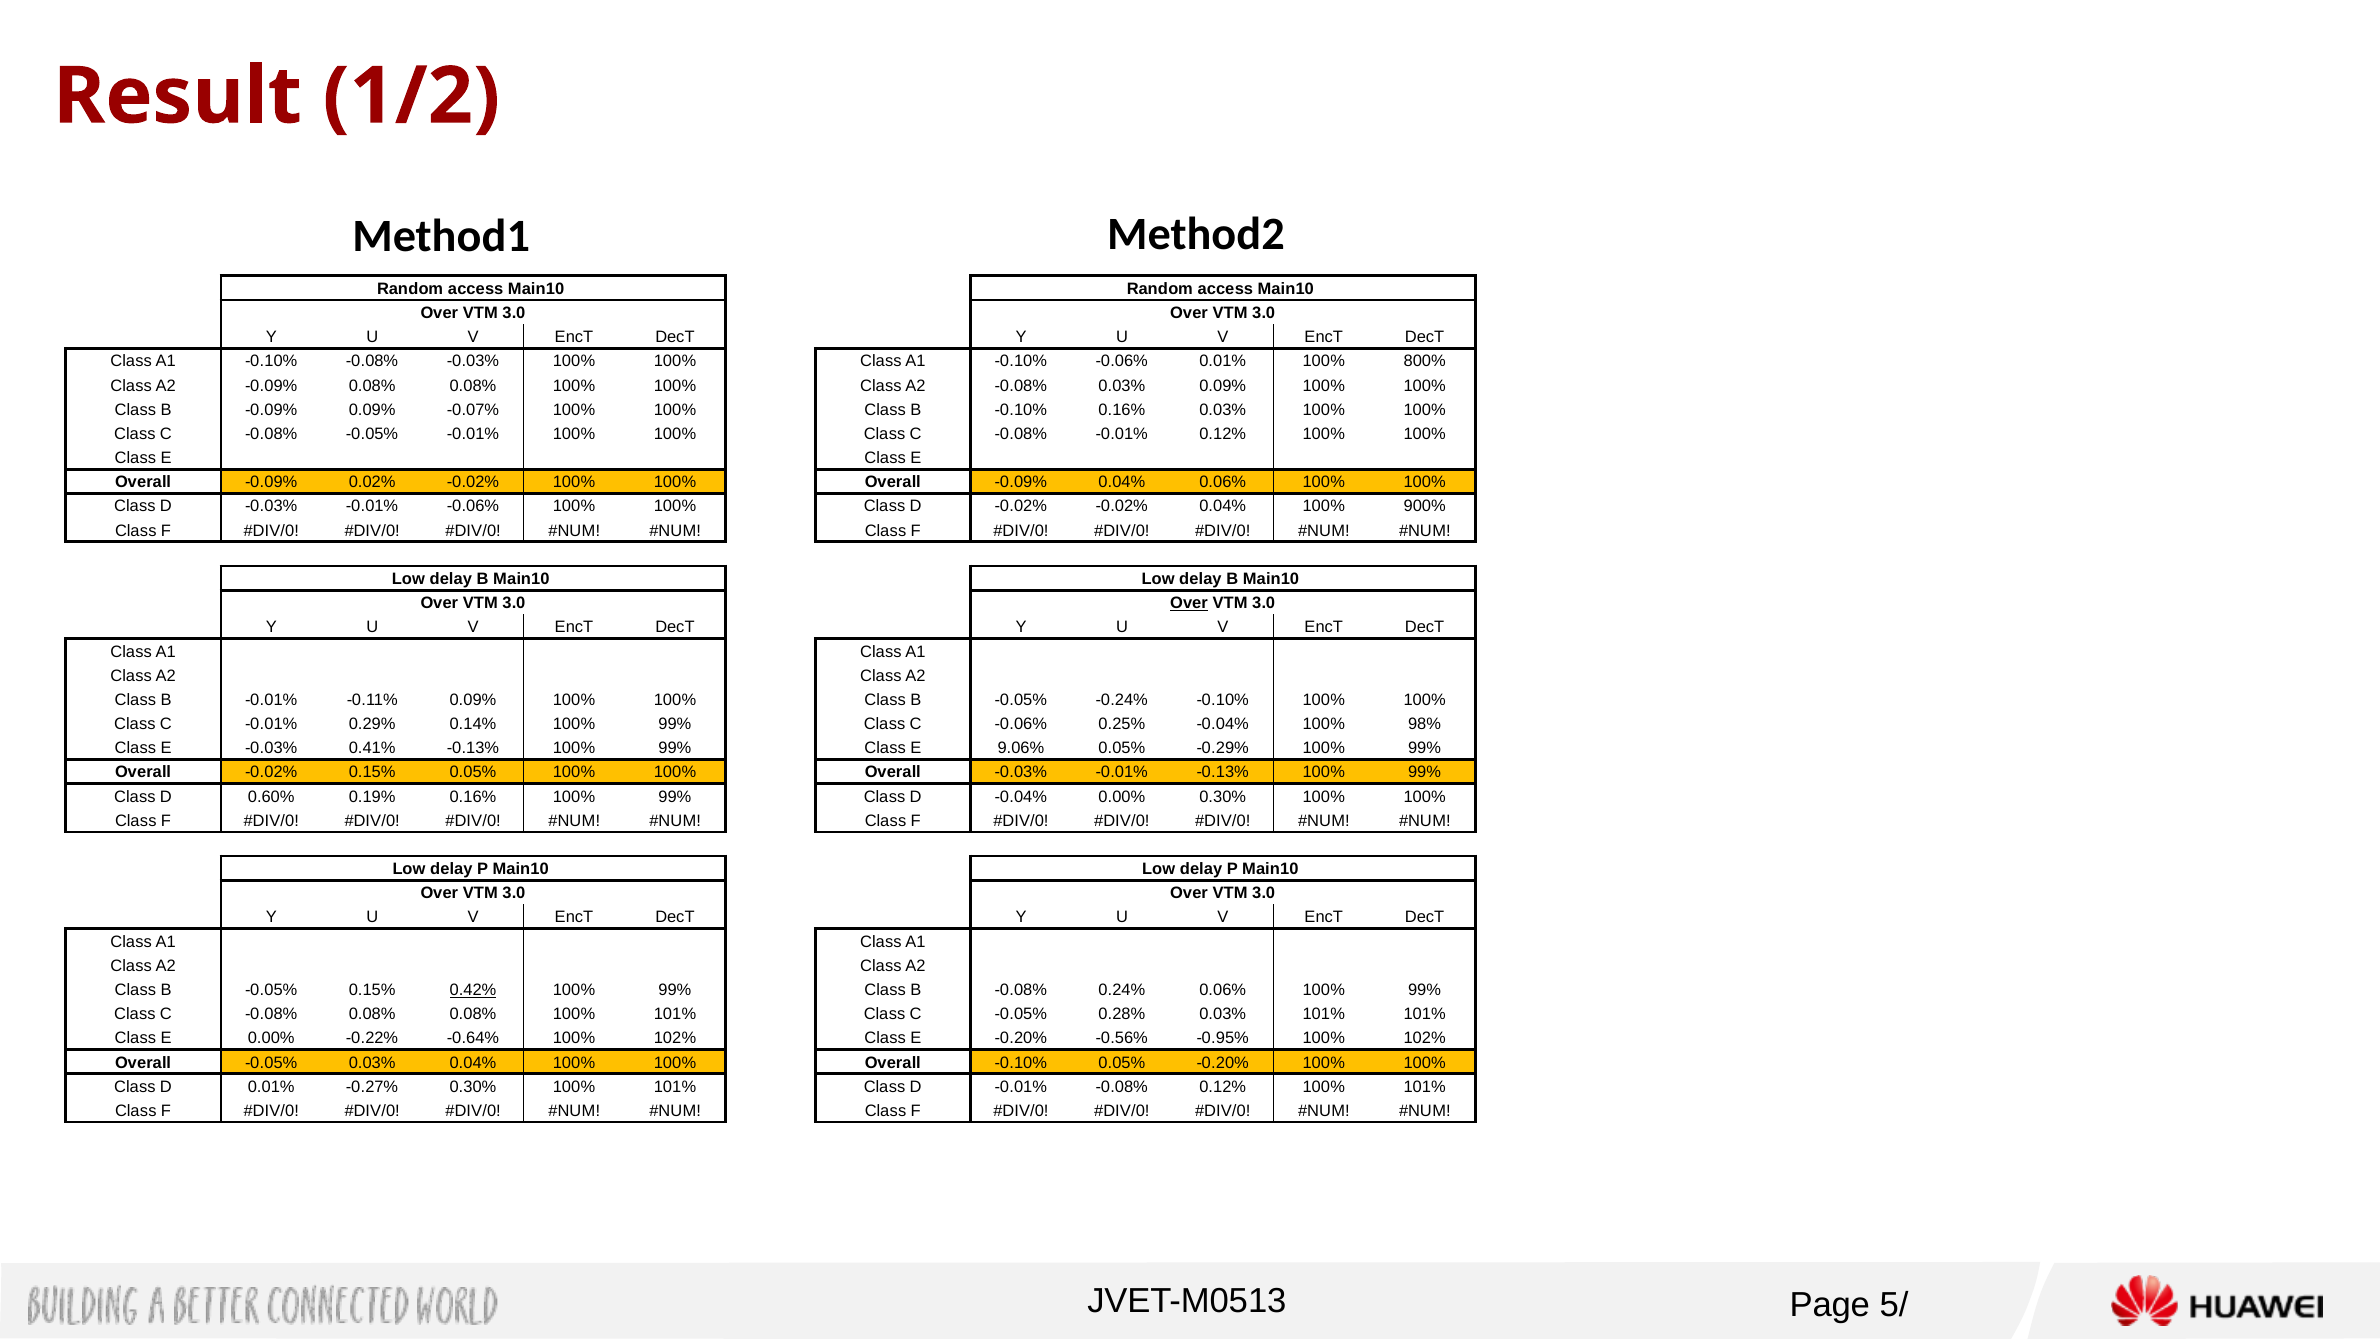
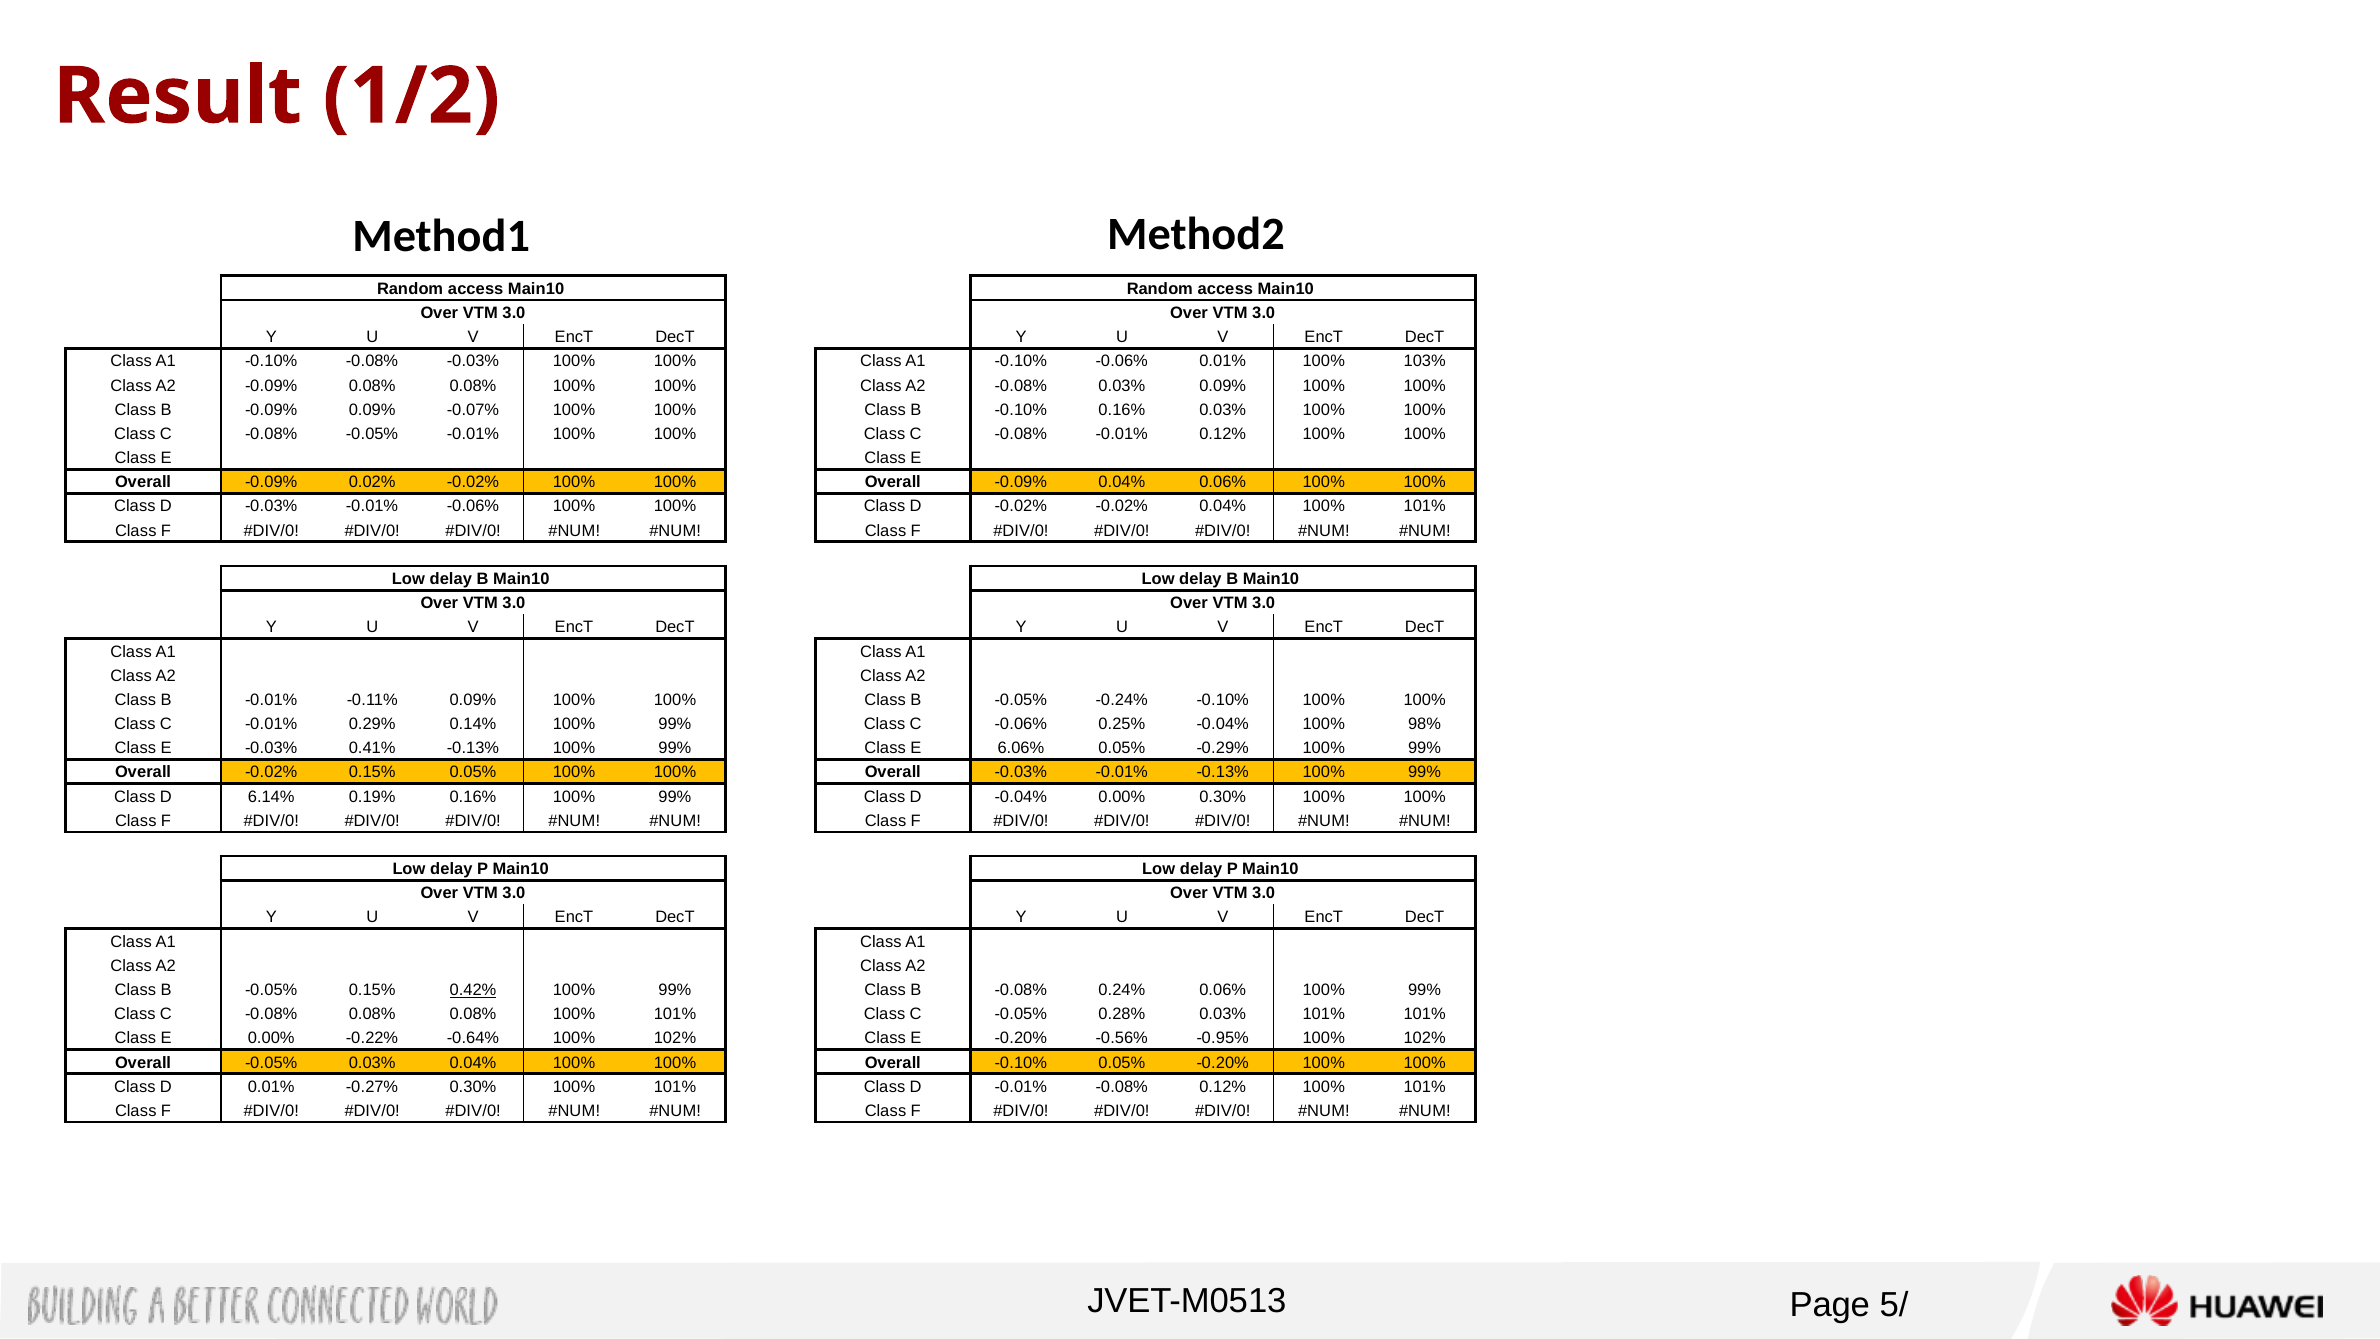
800%: 800% -> 103% (1425, 361)
0.04% 100% 900%: 900% -> 101% (1425, 506)
Over underline: present -> none (1189, 603)
9.06%: 9.06% -> 6.06% (1021, 748)
0.60%: 0.60% -> 6.14% (271, 797)
